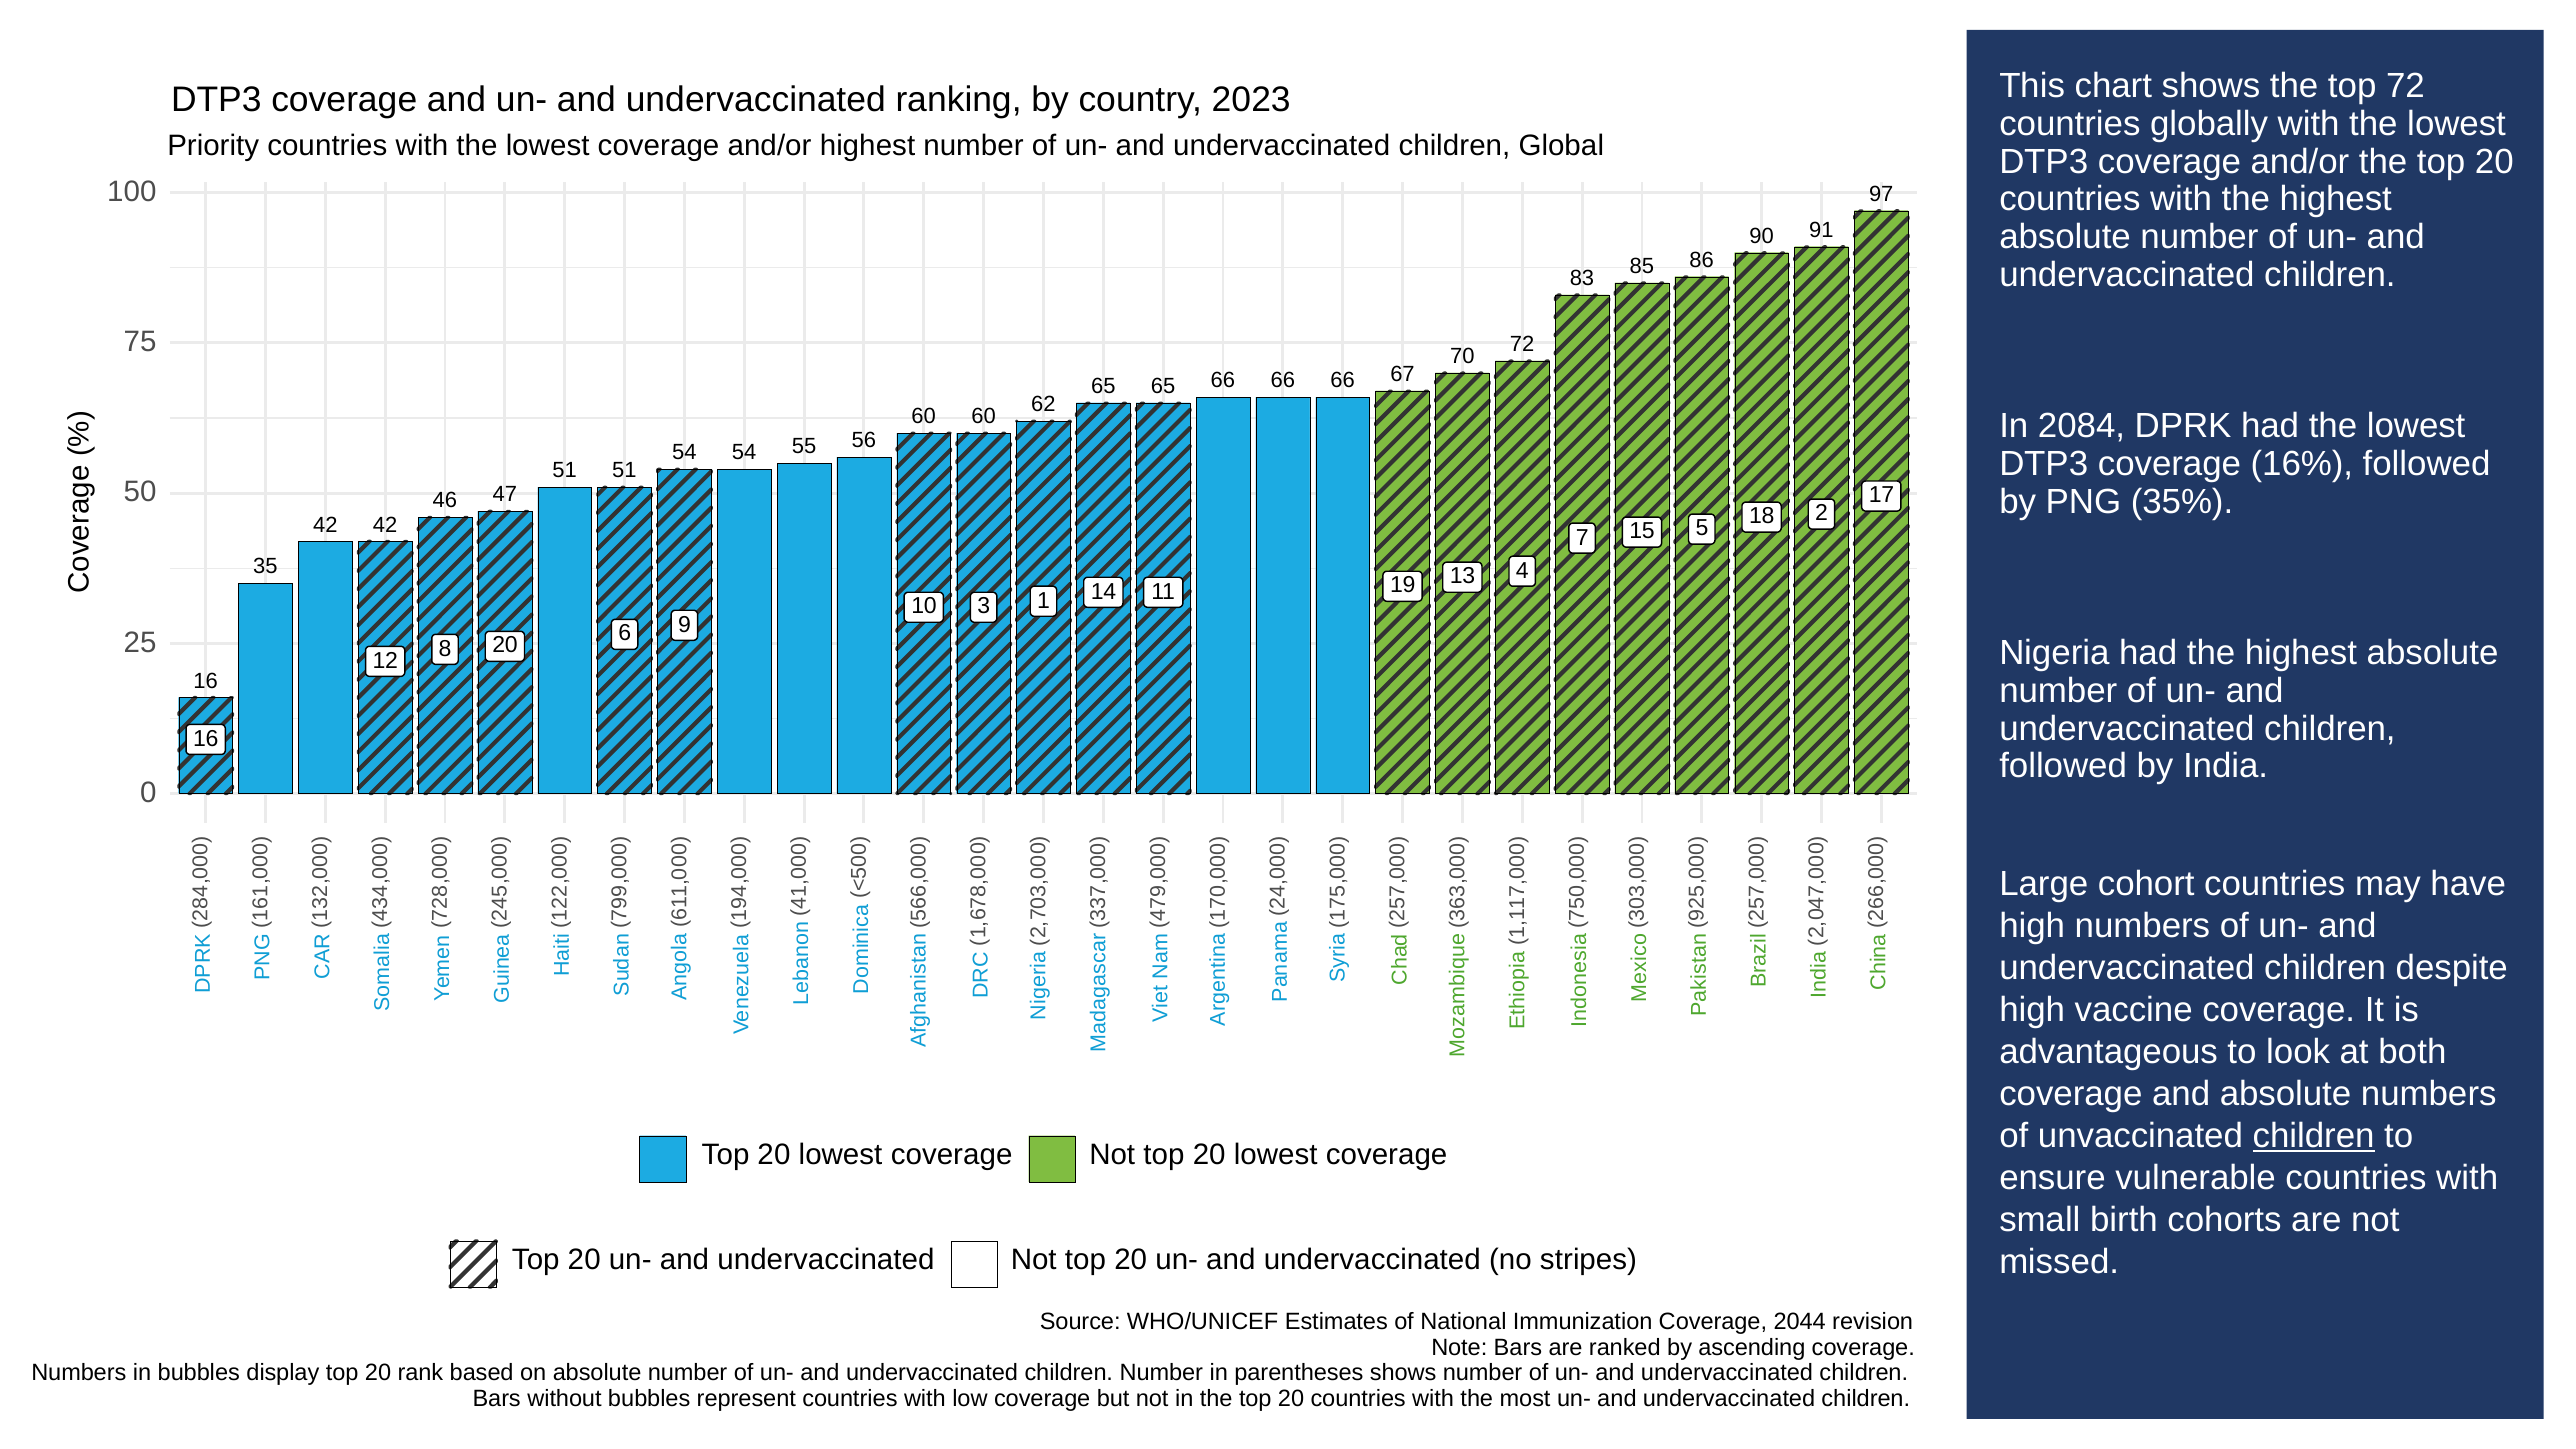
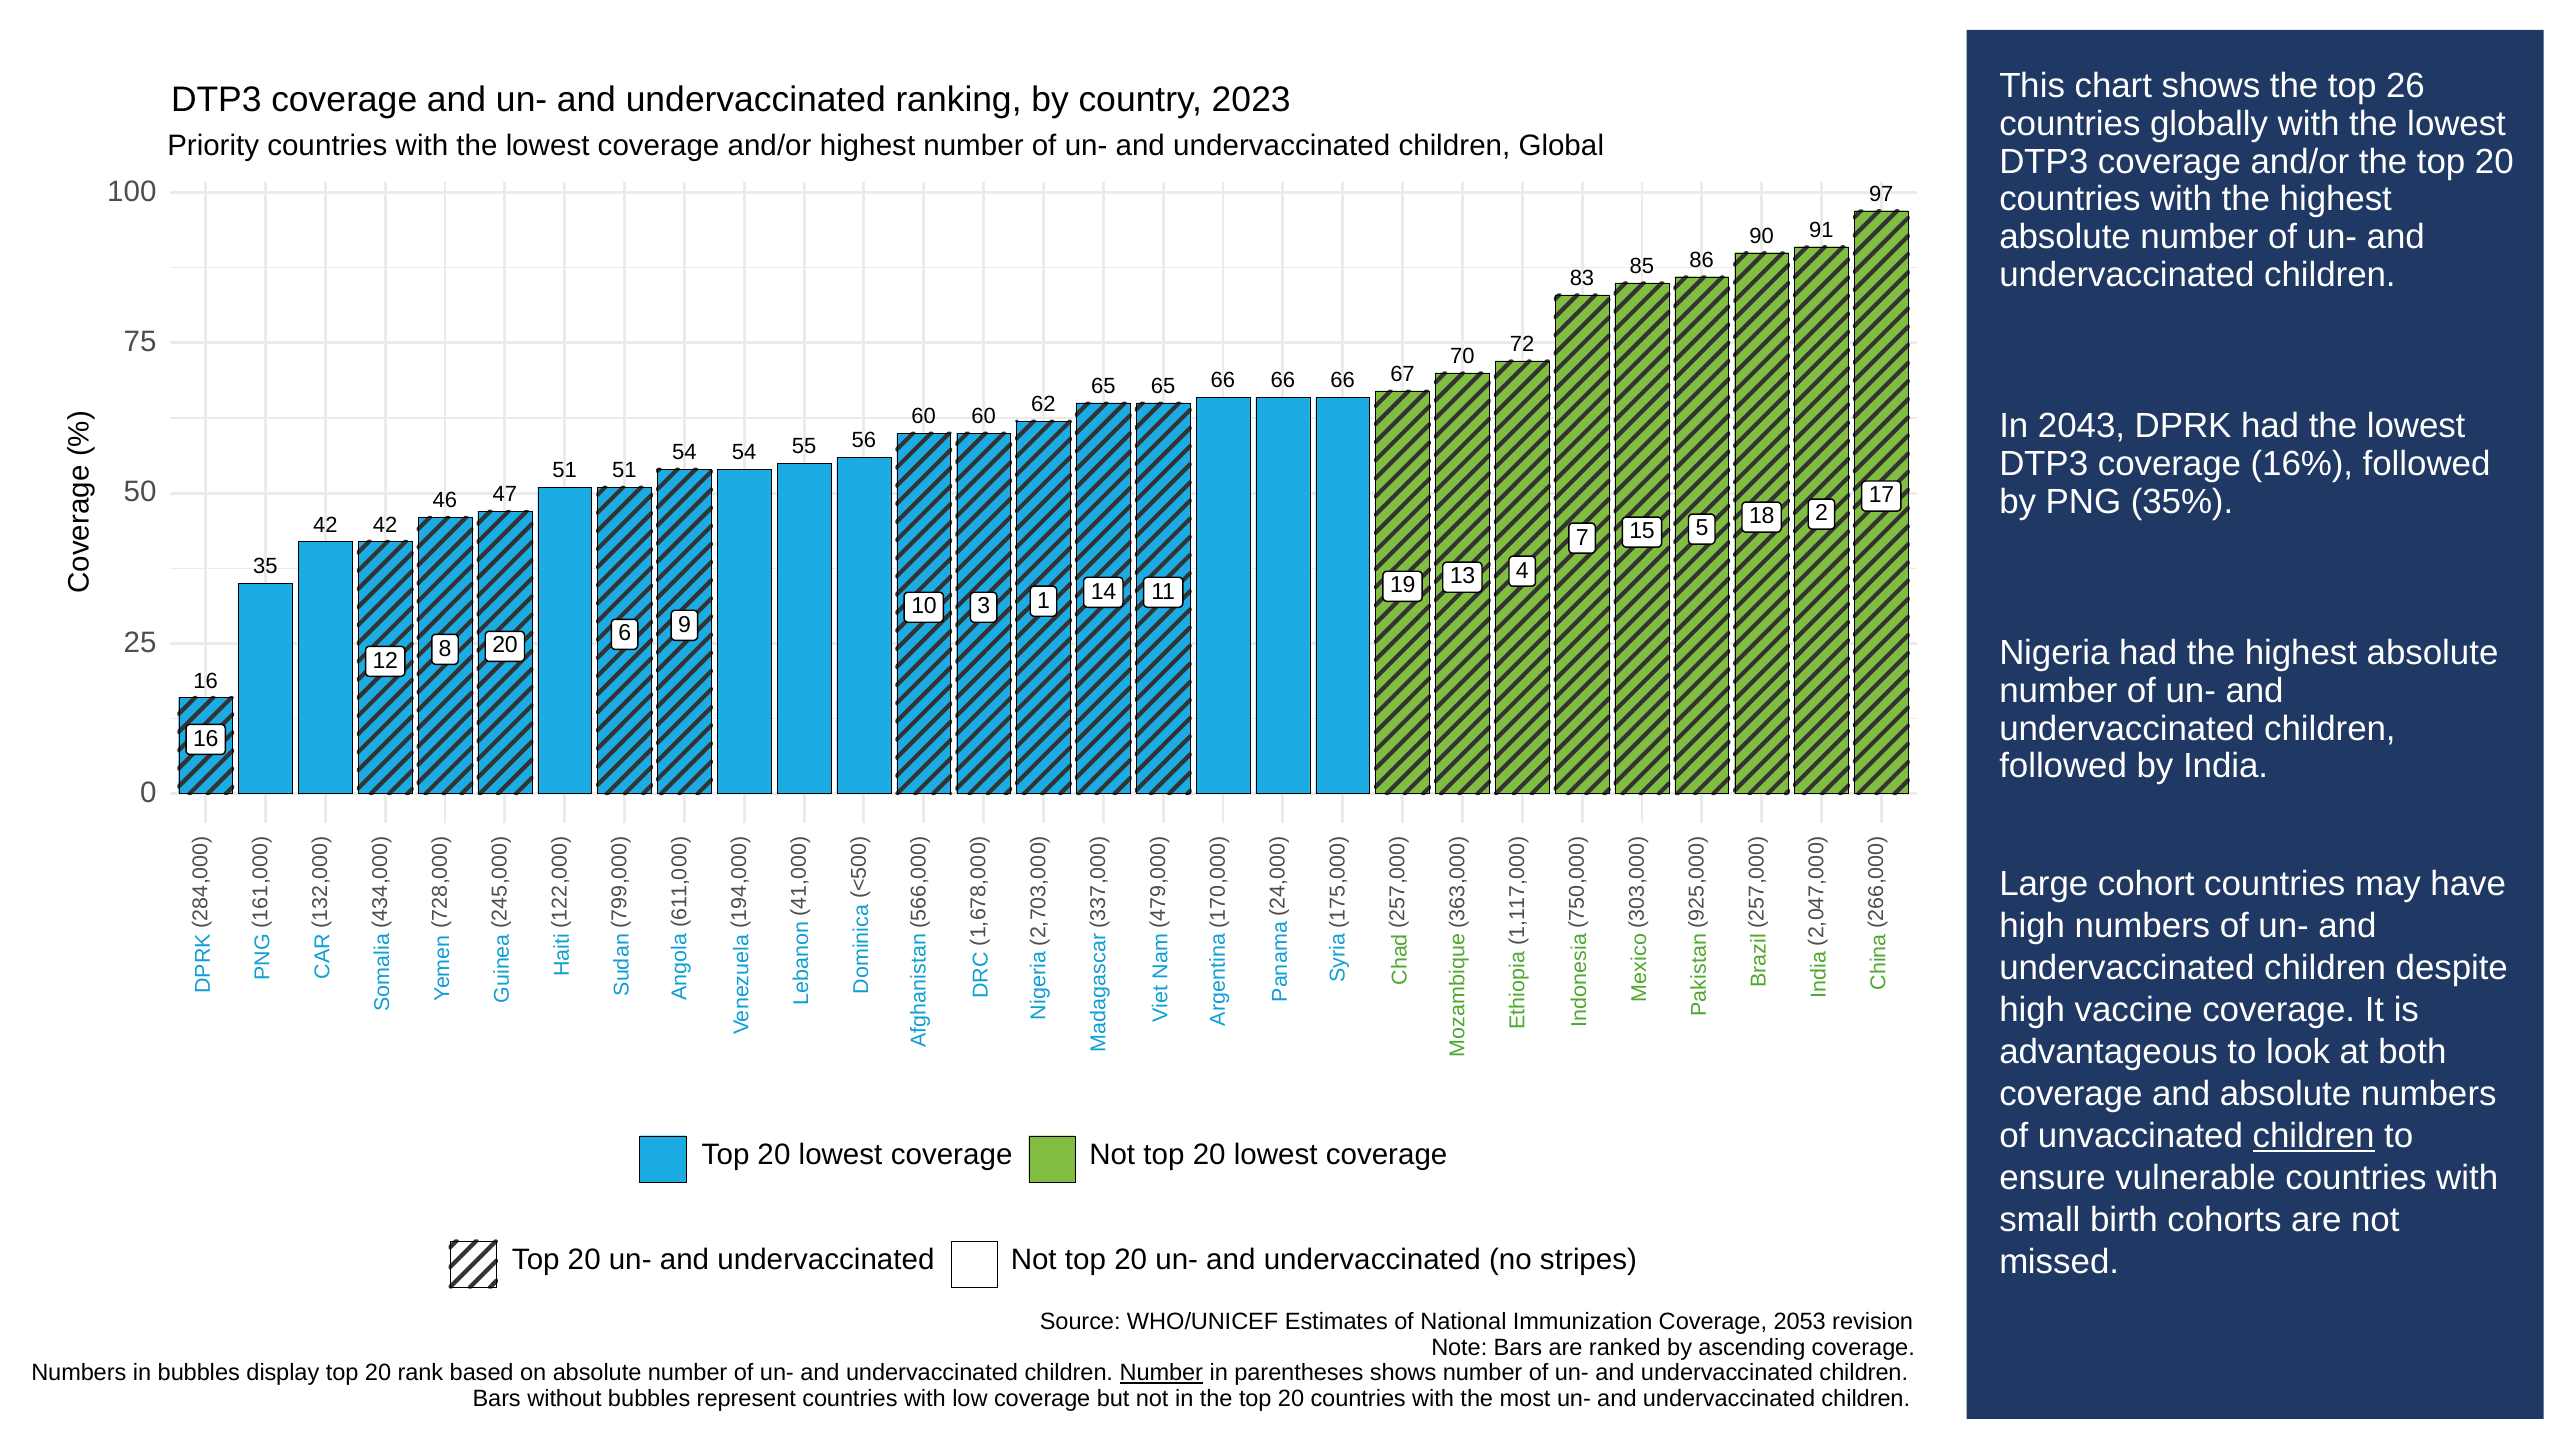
top 72: 72 -> 26 (2405, 86)
2084: 2084 -> 2043 (2082, 426)
2044: 2044 -> 2053 (1800, 1322)
Number underline: none -> present (1161, 1373)
